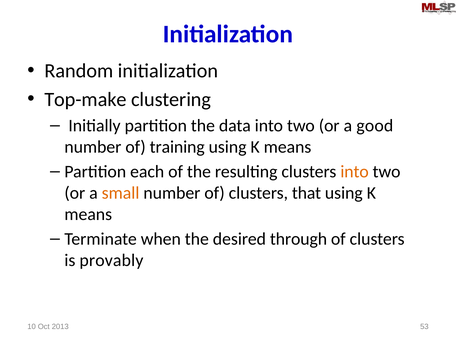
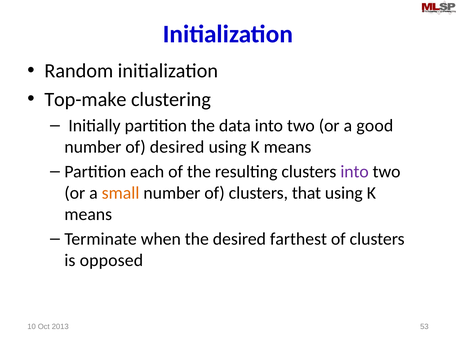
of training: training -> desired (177, 147)
into colour: orange -> purple (355, 172)
through: through -> farthest (298, 239)
provably: provably -> opposed (111, 260)
